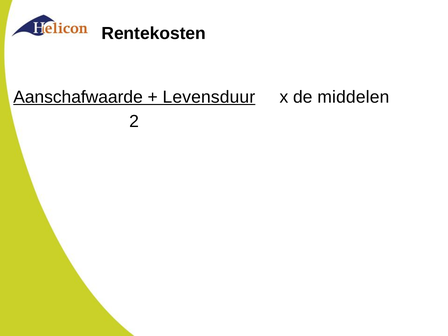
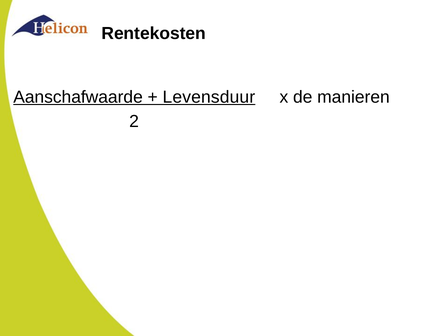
middelen: middelen -> manieren (353, 97)
